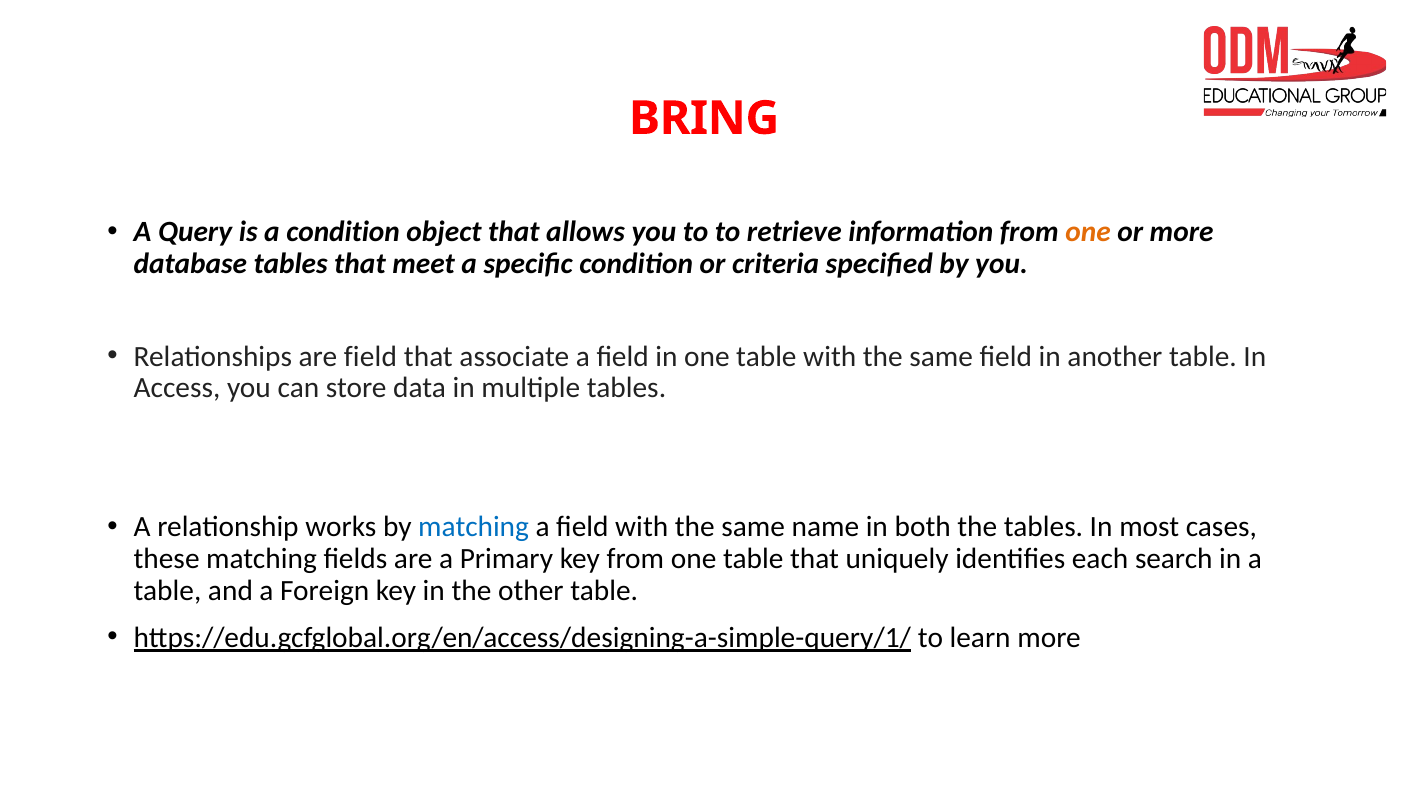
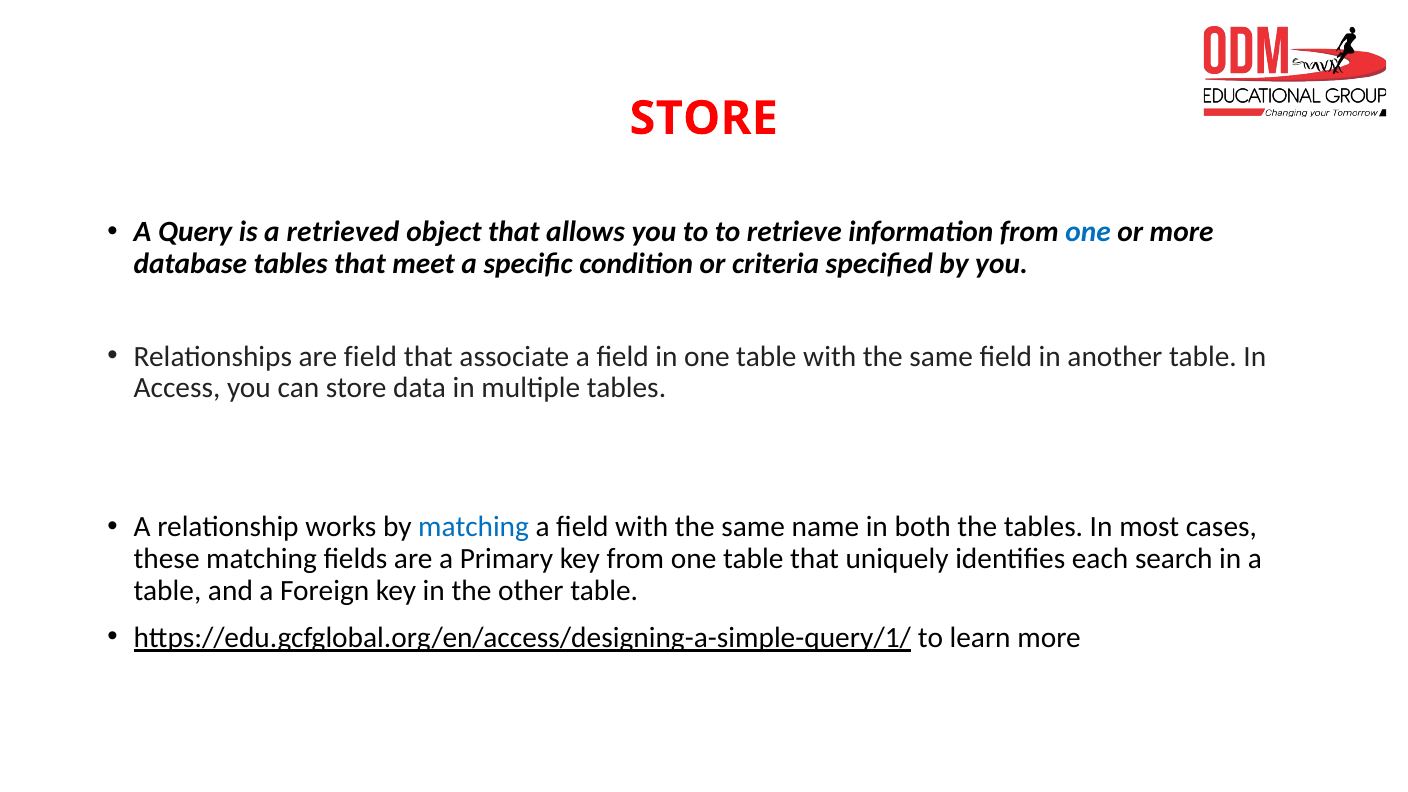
BRING: BRING -> STORE (704, 118)
a condition: condition -> retrieved (343, 232)
one colour: orange -> blue (1088, 232)
